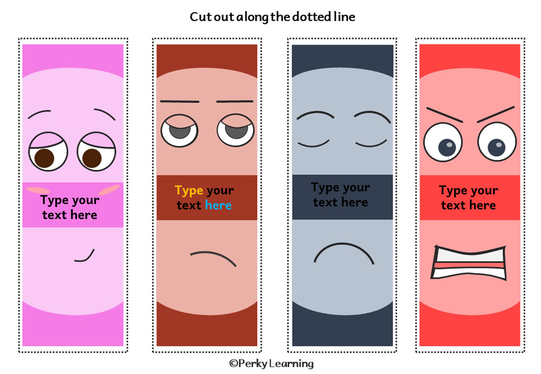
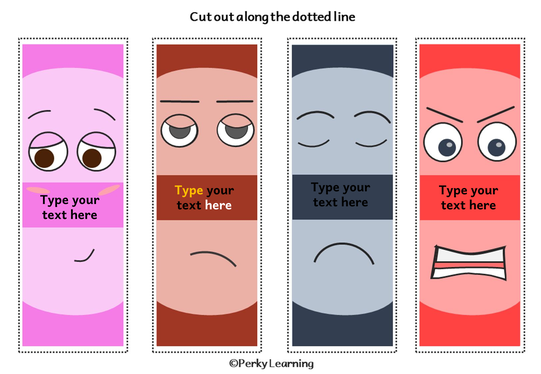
here colour: light blue -> white (218, 206)
